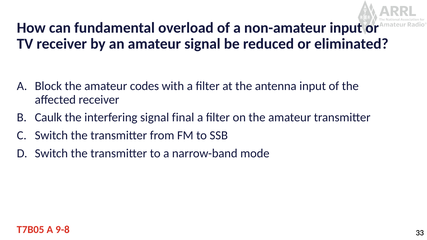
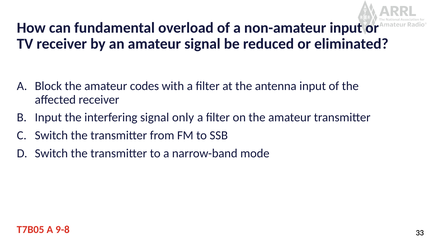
Caulk: Caulk -> Input (48, 118)
final: final -> only (183, 118)
